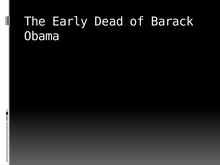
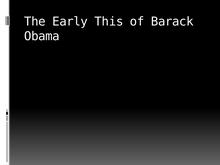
Dead: Dead -> This (109, 22)
